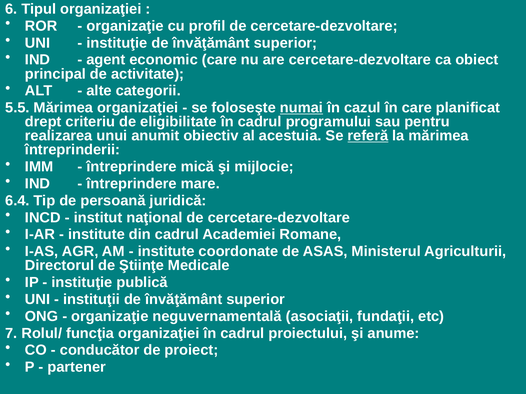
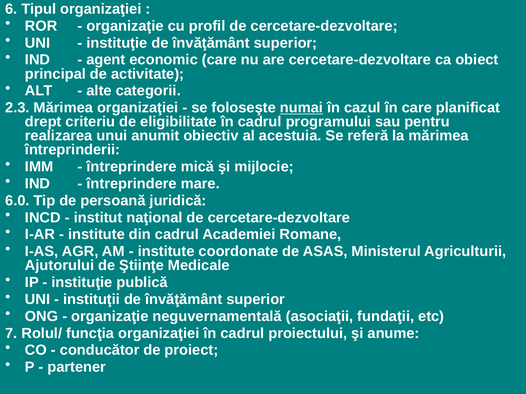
5.5: 5.5 -> 2.3 (17, 108)
referă underline: present -> none (368, 136)
6.4: 6.4 -> 6.0 (17, 201)
Directorul: Directorul -> Ajutorului (60, 266)
